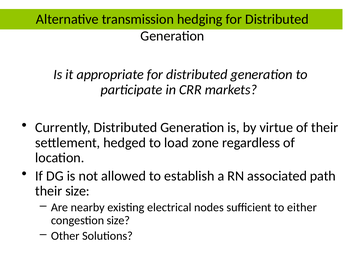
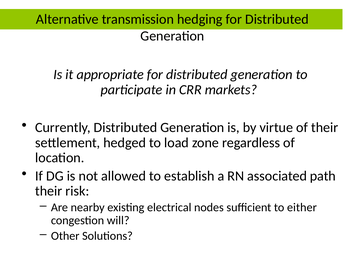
their size: size -> risk (77, 191)
congestion size: size -> will (118, 220)
